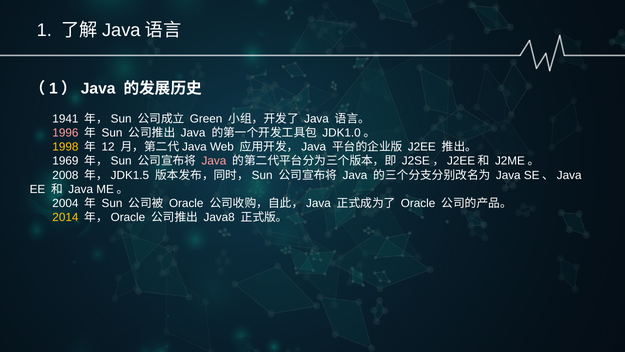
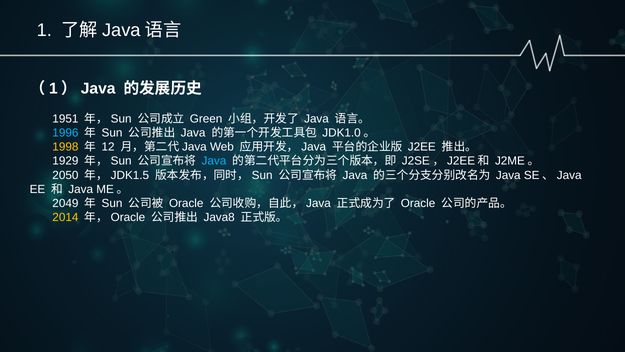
1941: 1941 -> 1951 (65, 119)
1996 colour: pink -> light blue (65, 133)
1969: 1969 -> 1929 (65, 161)
Java colour: pink -> light blue (214, 161)
2008: 2008 -> 2050 (65, 175)
2004: 2004 -> 2049 (65, 203)
